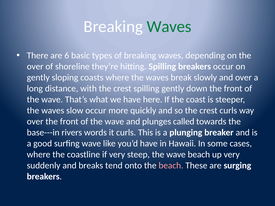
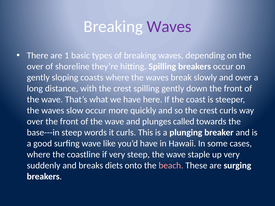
Waves colour: green -> purple (169, 27)
6: 6 -> 1 (67, 56)
base---in rivers: rivers -> steep (72, 133)
wave beach: beach -> staple (199, 155)
tend: tend -> diets (114, 166)
